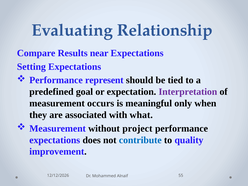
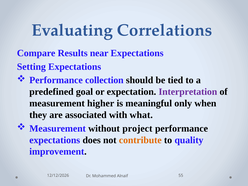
Relationship: Relationship -> Correlations (165, 30)
represent: represent -> collection (104, 80)
occurs: occurs -> higher (101, 103)
contribute colour: blue -> orange (140, 140)
